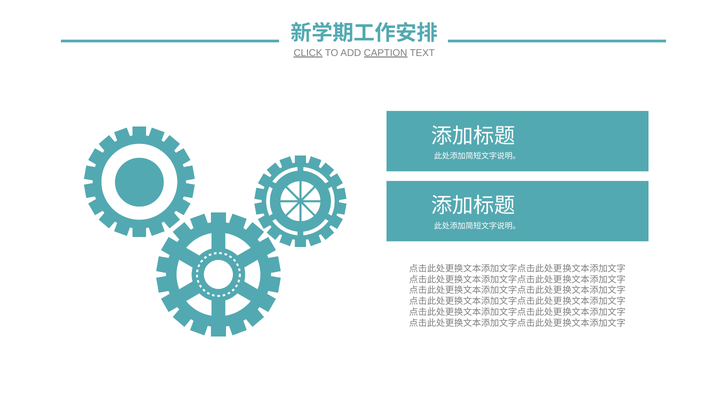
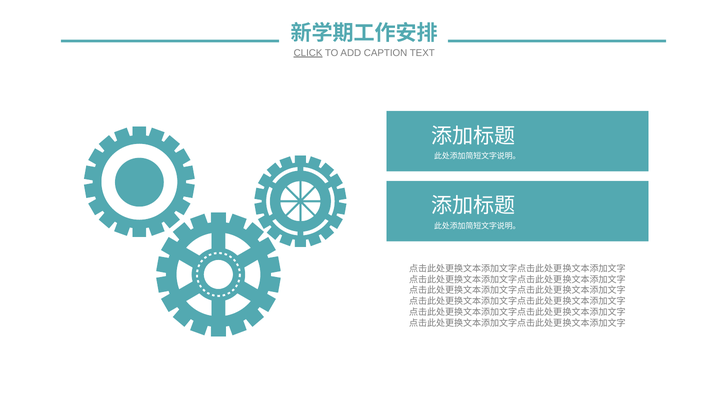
CAPTION underline: present -> none (386, 53)
